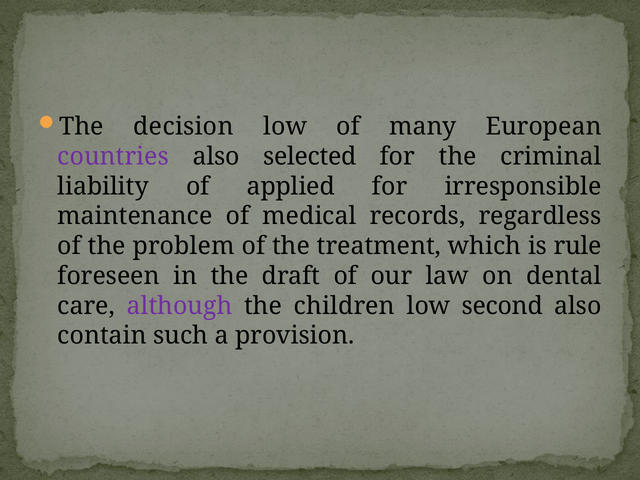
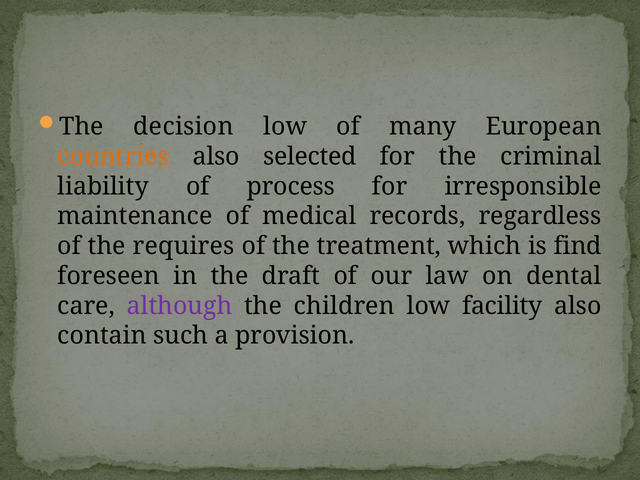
countries colour: purple -> orange (113, 156)
applied: applied -> process (291, 186)
problem: problem -> requires (184, 246)
rule: rule -> find (578, 246)
second: second -> facility (502, 306)
